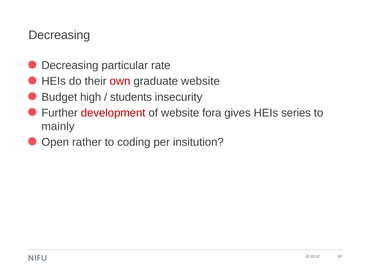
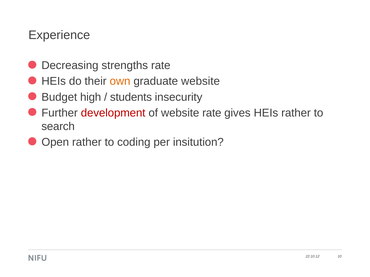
Decreasing: Decreasing -> Experience (59, 35)
particular: particular -> strengths (125, 66)
own colour: red -> orange (120, 81)
website fora: fora -> rate (212, 113)
HEIs series: series -> rather (296, 113)
mainly: mainly -> search (58, 127)
